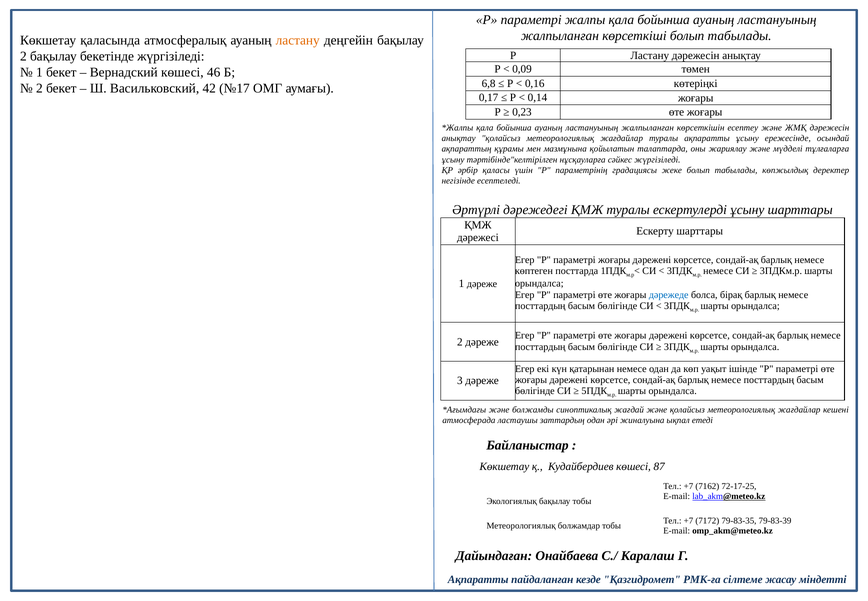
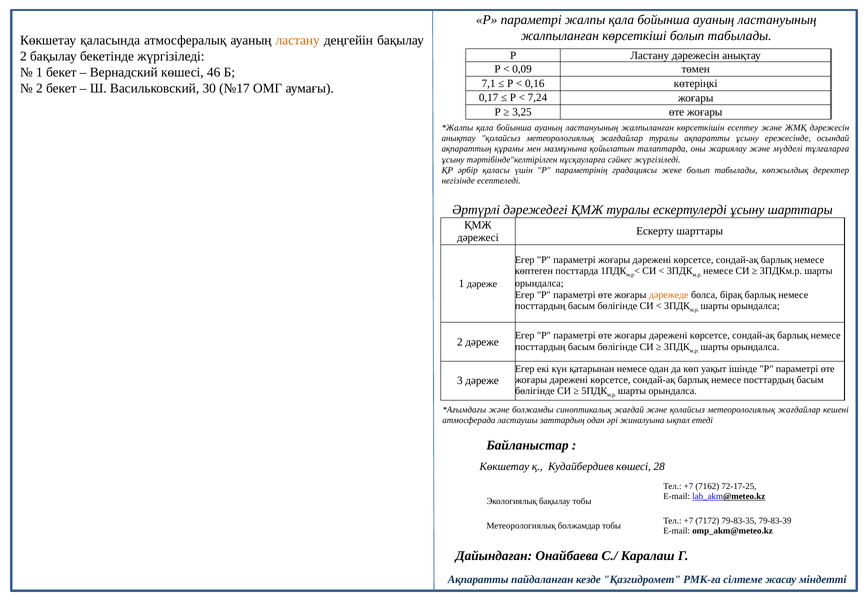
6,8: 6,8 -> 7,1 (489, 83)
42: 42 -> 30 (209, 88)
0,14: 0,14 -> 7,24 (537, 98)
0,23: 0,23 -> 3,25 (522, 112)
дәрежеде colour: blue -> orange (669, 295)
87: 87 -> 28 (659, 466)
